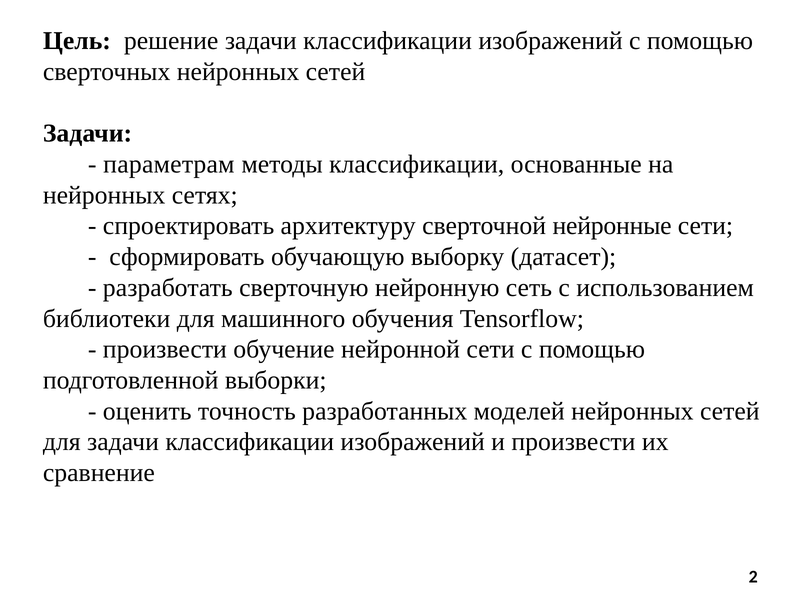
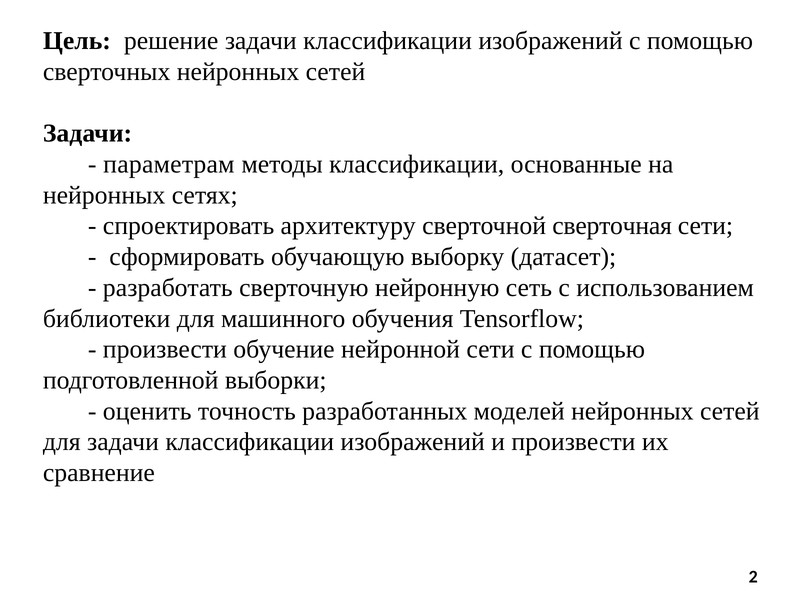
нейронные: нейронные -> сверточная (612, 226)
